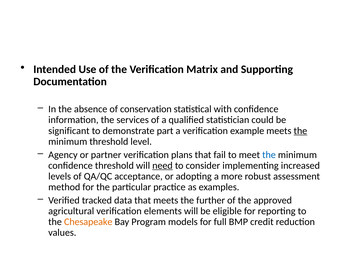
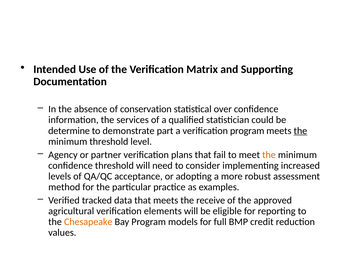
with: with -> over (223, 109)
significant: significant -> determine (69, 130)
verification example: example -> program (247, 130)
the colour: blue -> orange (269, 154)
need underline: present -> none (162, 165)
further: further -> receive (211, 200)
